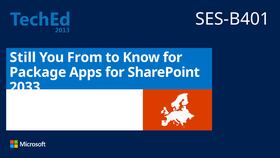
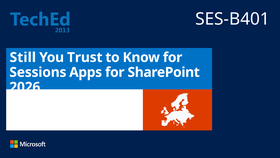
From: From -> Trust (85, 57)
Package: Package -> Sessions (38, 72)
2033: 2033 -> 2026 (25, 87)
